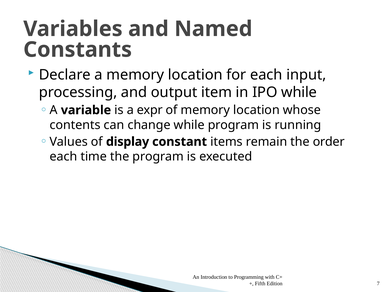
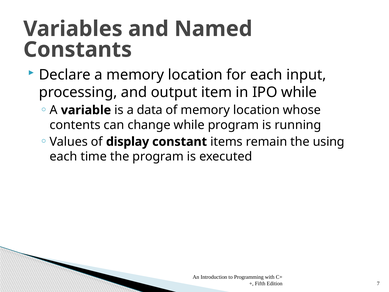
expr: expr -> data (150, 110)
order: order -> using (329, 142)
